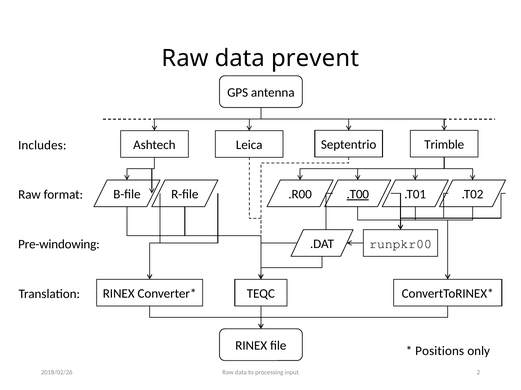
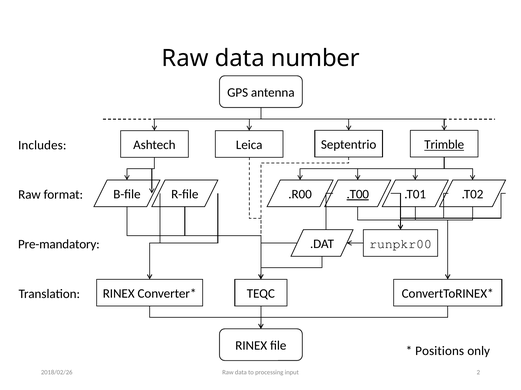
prevent: prevent -> number (315, 58)
Trimble underline: none -> present (444, 145)
Pre-windowing: Pre-windowing -> Pre-mandatory (59, 245)
